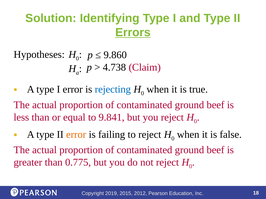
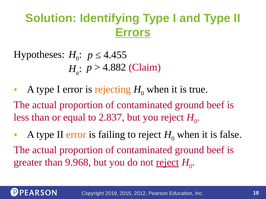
9.860: 9.860 -> 4.455 (115, 55)
4.738: 4.738 -> 4.882 (114, 67)
rejecting colour: blue -> orange (113, 90)
9.841: 9.841 -> 2.837 (112, 118)
0.775: 0.775 -> 9.968 (78, 163)
reject underline: none -> present (167, 163)
